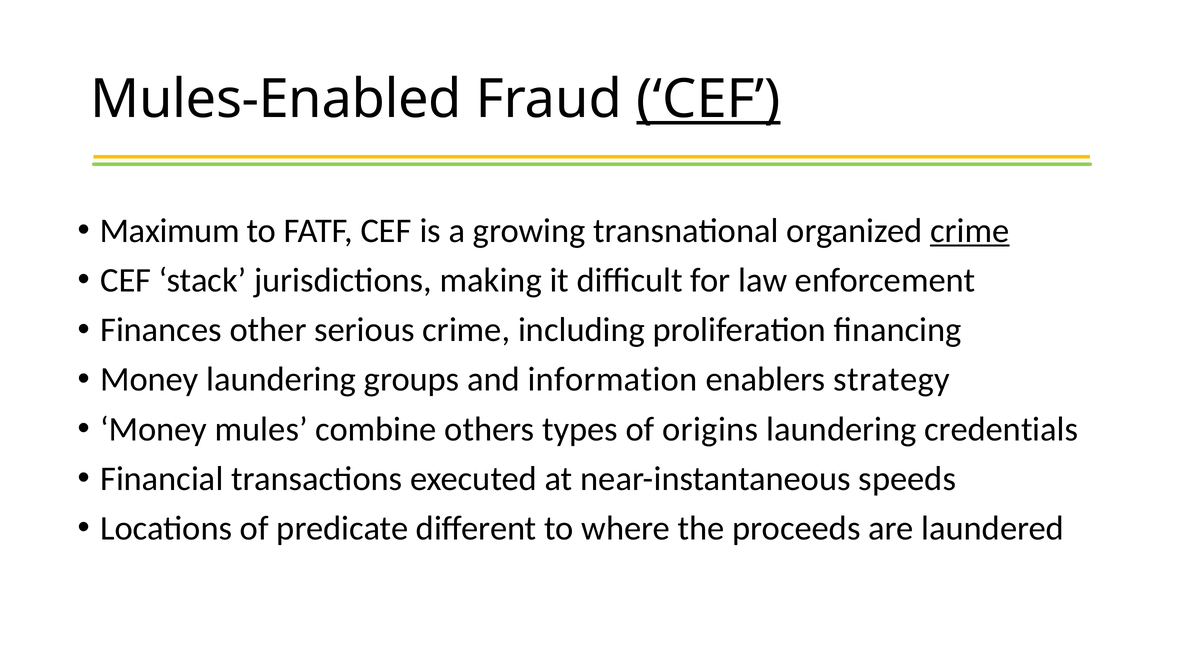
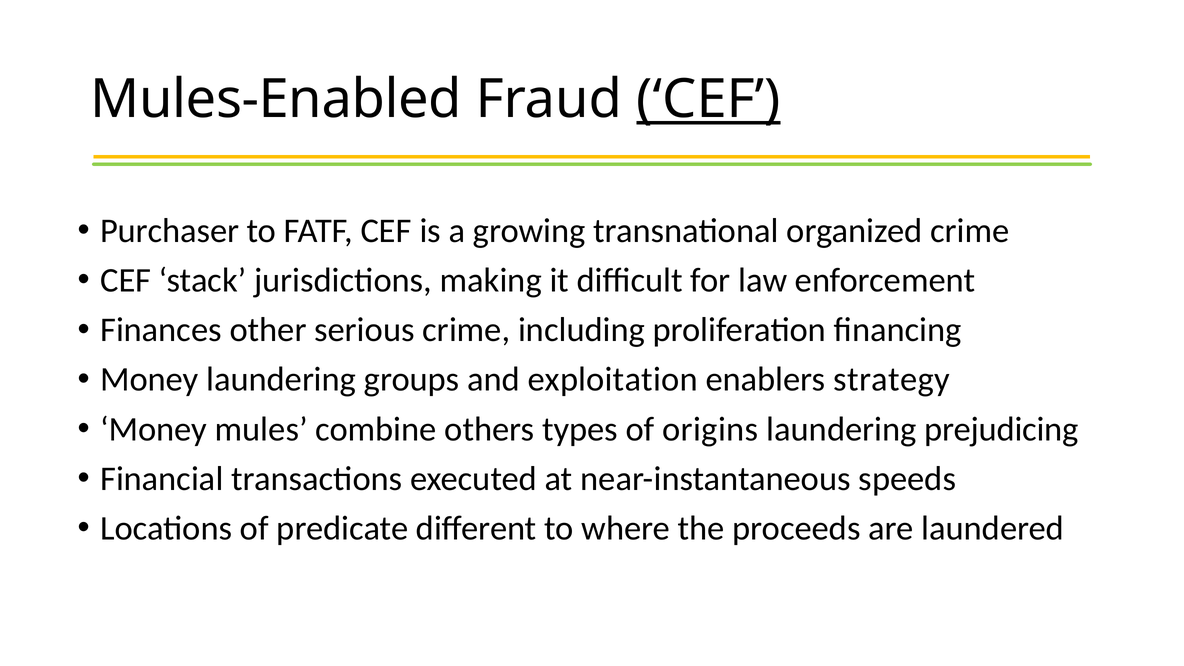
Maximum: Maximum -> Purchaser (170, 231)
crime underline: present -> none (970, 231)
information: information -> exploitation (613, 380)
credentials: credentials -> prejudicing (1001, 429)
